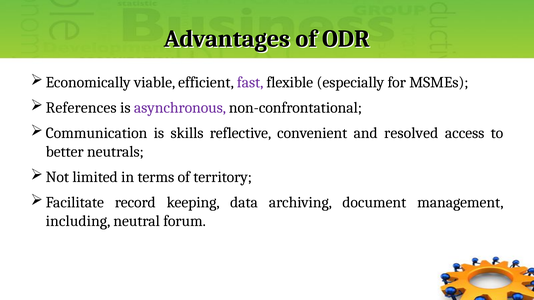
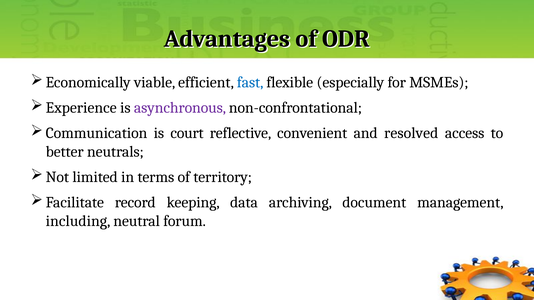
fast colour: purple -> blue (250, 83)
References: References -> Experience (81, 108)
skills: skills -> court (187, 133)
